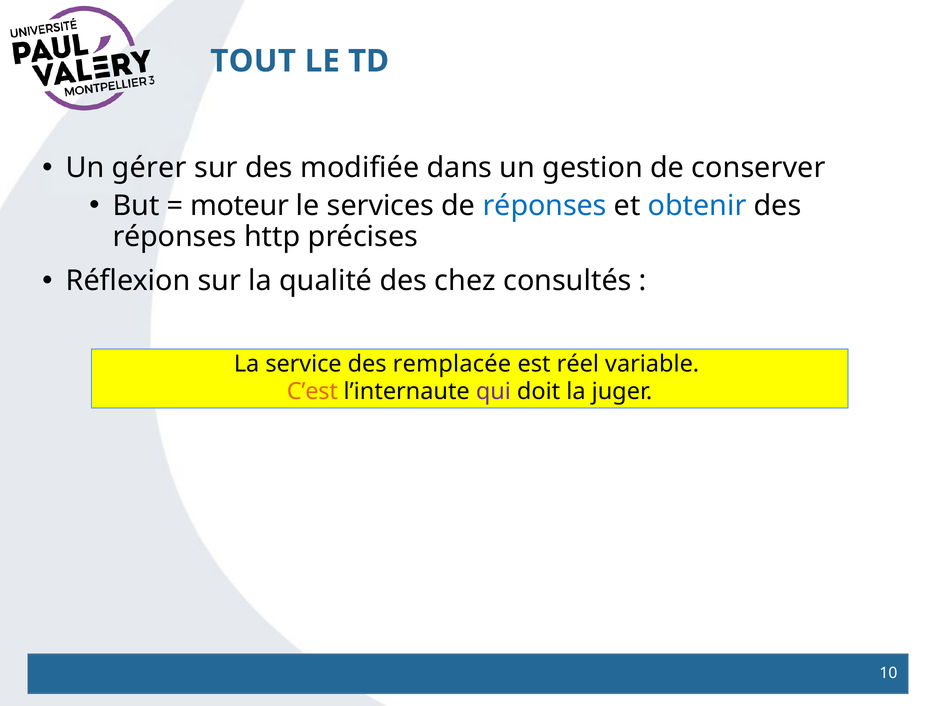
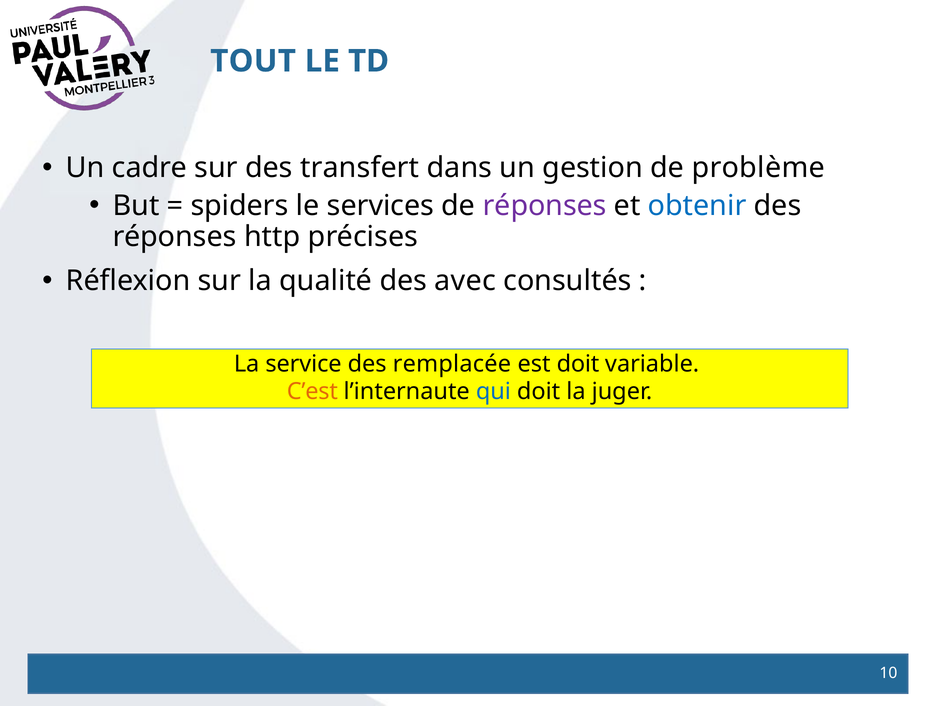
gérer: gérer -> cadre (149, 168)
modifiée: modifiée -> transfert (360, 168)
conserver: conserver -> problème (758, 168)
moteur: moteur -> spiders (240, 205)
réponses colour: blue -> purple (545, 205)
chez: chez -> avec (465, 281)
est réel: réel -> doit (578, 364)
qui colour: purple -> blue (493, 391)
